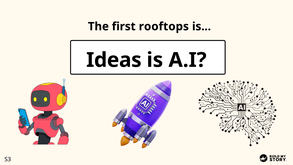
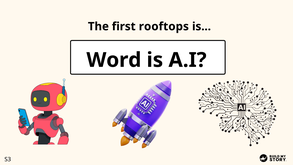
Ideas: Ideas -> Word (114, 60)
